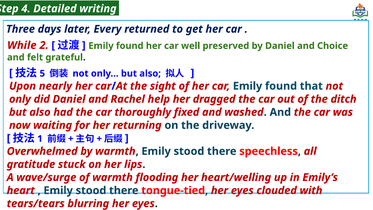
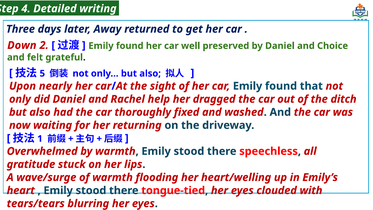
Every: Every -> Away (107, 29)
While: While -> Down (22, 45)
